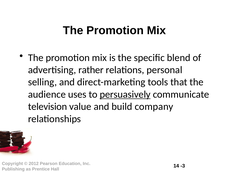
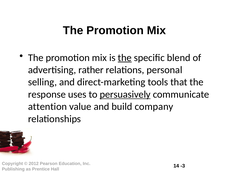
the underline: none -> present (125, 58)
audience: audience -> response (47, 94)
television: television -> attention (48, 106)
